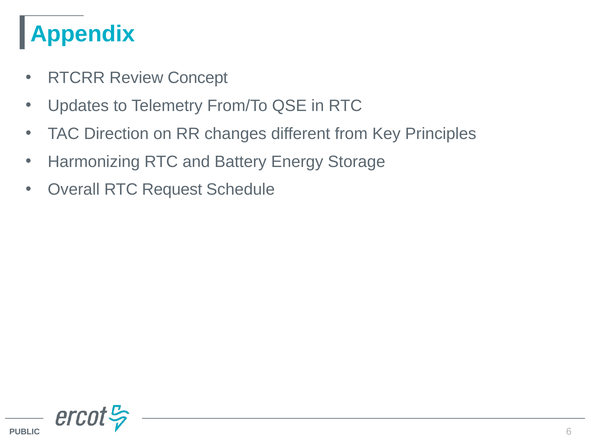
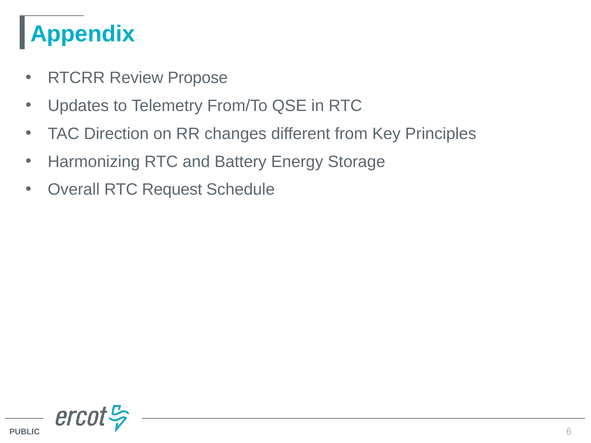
Concept: Concept -> Propose (198, 78)
